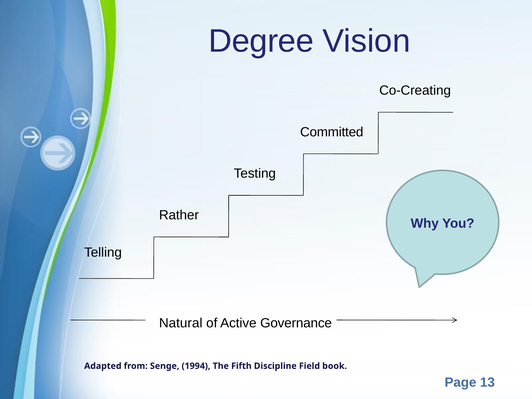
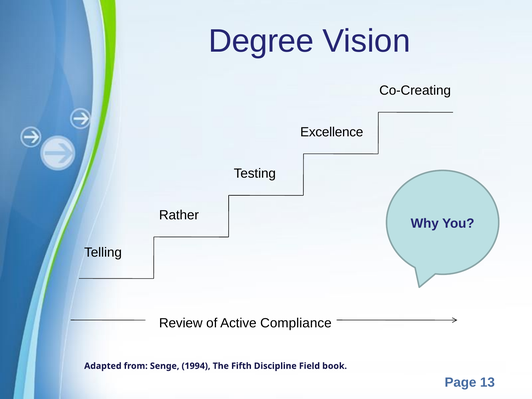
Committed: Committed -> Excellence (332, 132)
Natural: Natural -> Review (181, 323)
Governance: Governance -> Compliance (296, 323)
